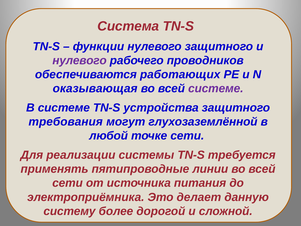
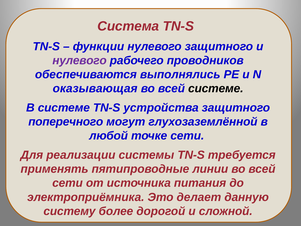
работающих: работающих -> выполнялись (180, 74)
системе colour: purple -> black (216, 89)
требования: требования -> поперечного (66, 122)
